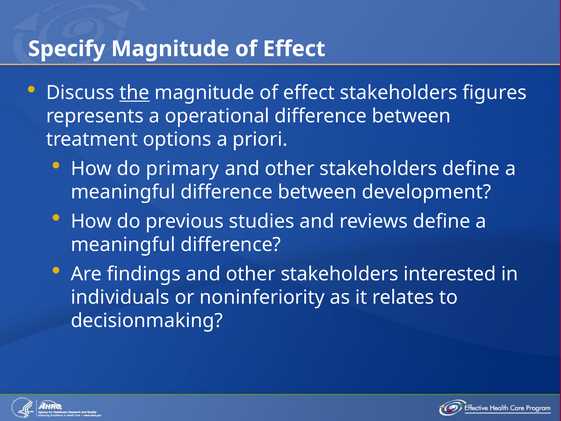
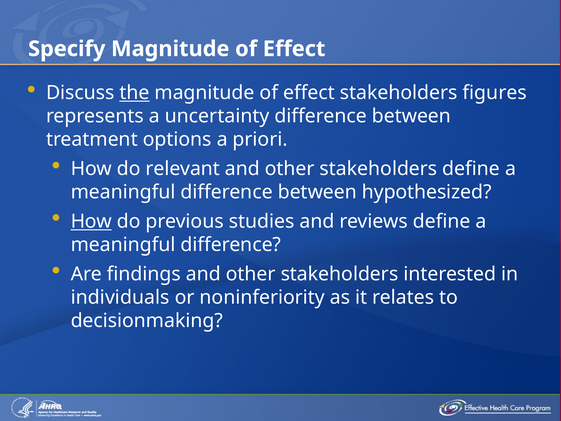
operational: operational -> uncertainty (217, 116)
primary: primary -> relevant (183, 169)
development: development -> hypothesized (427, 192)
How underline: none -> present (91, 221)
